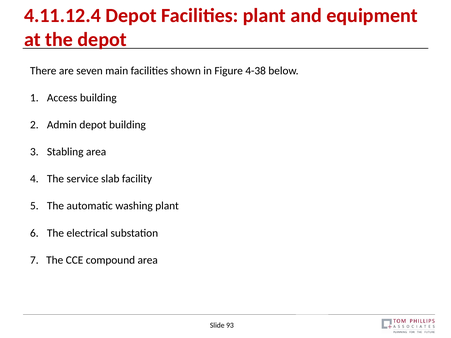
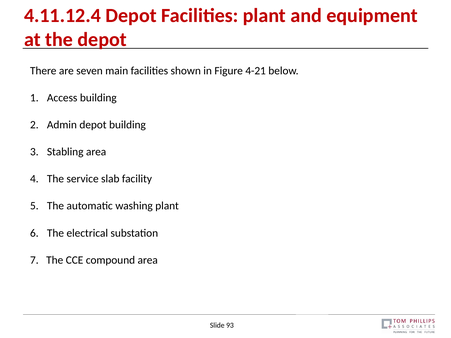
4-38: 4-38 -> 4-21 (256, 71)
